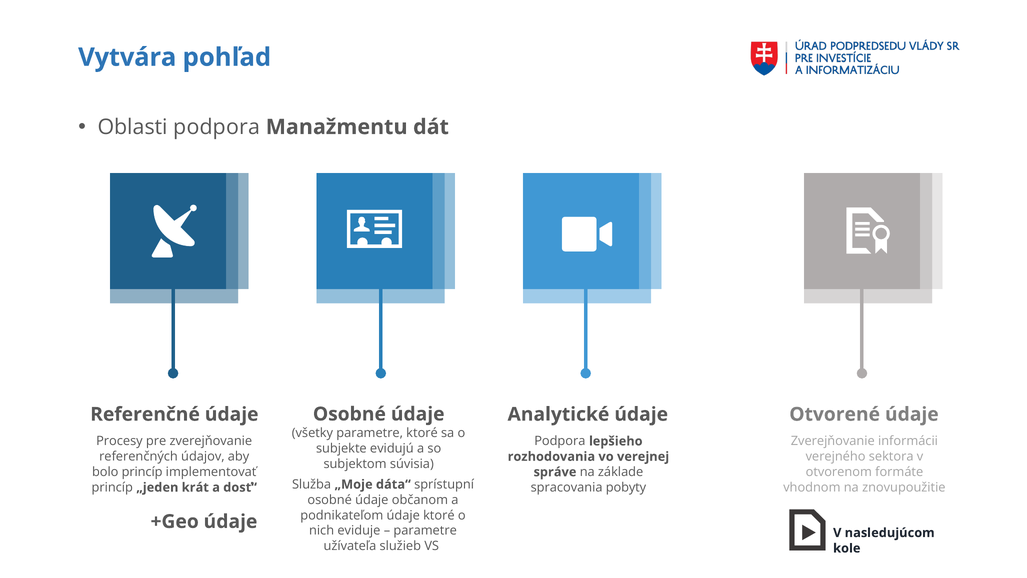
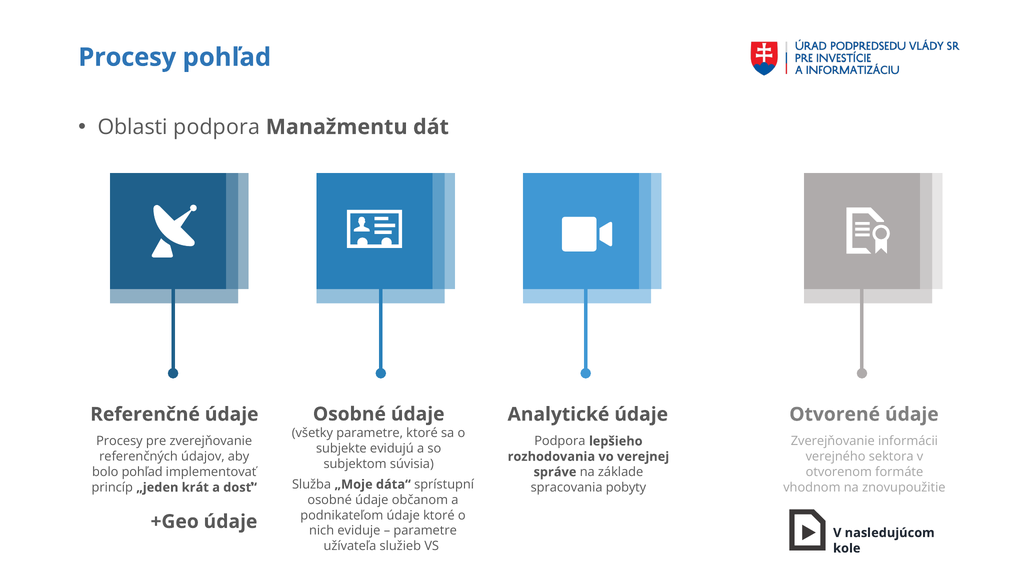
Vytvára: Vytvára -> Procesy (127, 57)
bolo princíp: princíp -> pohľad (142, 472)
